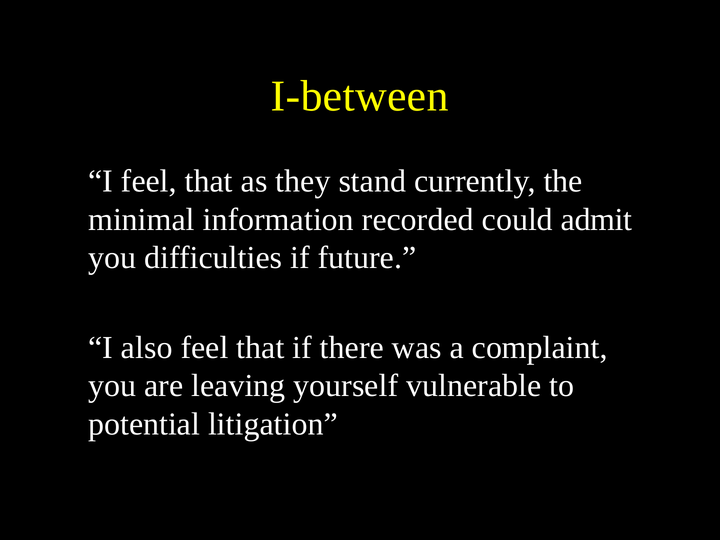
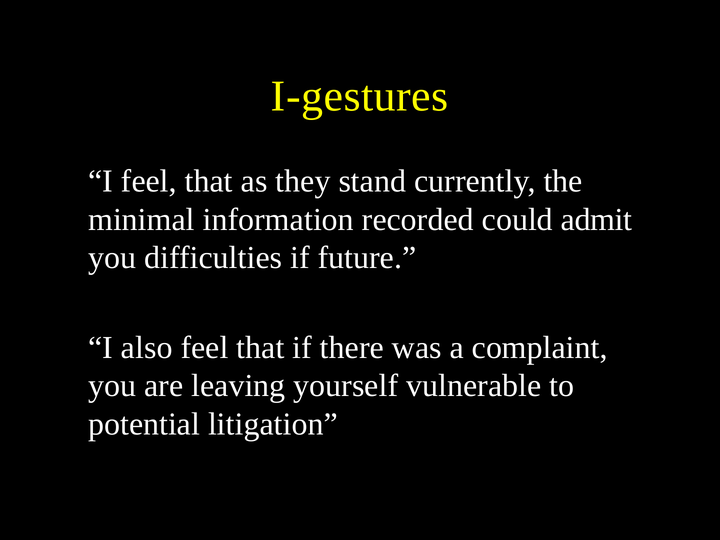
I-between: I-between -> I-gestures (360, 96)
